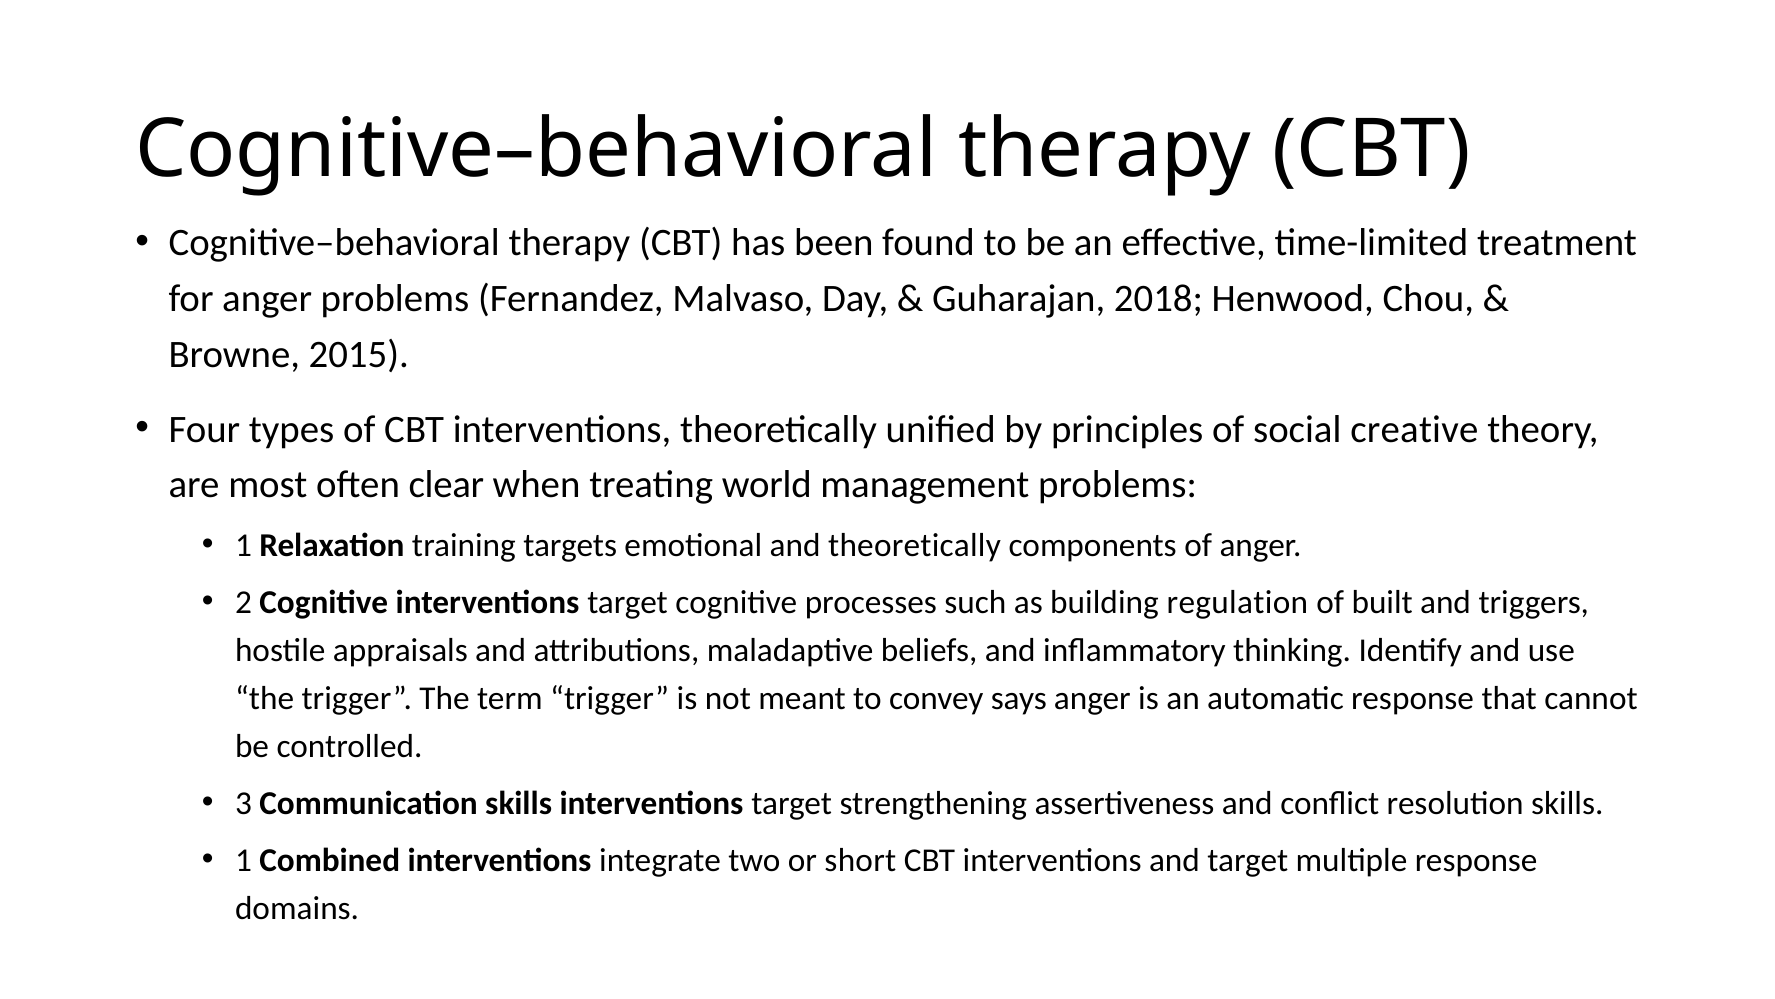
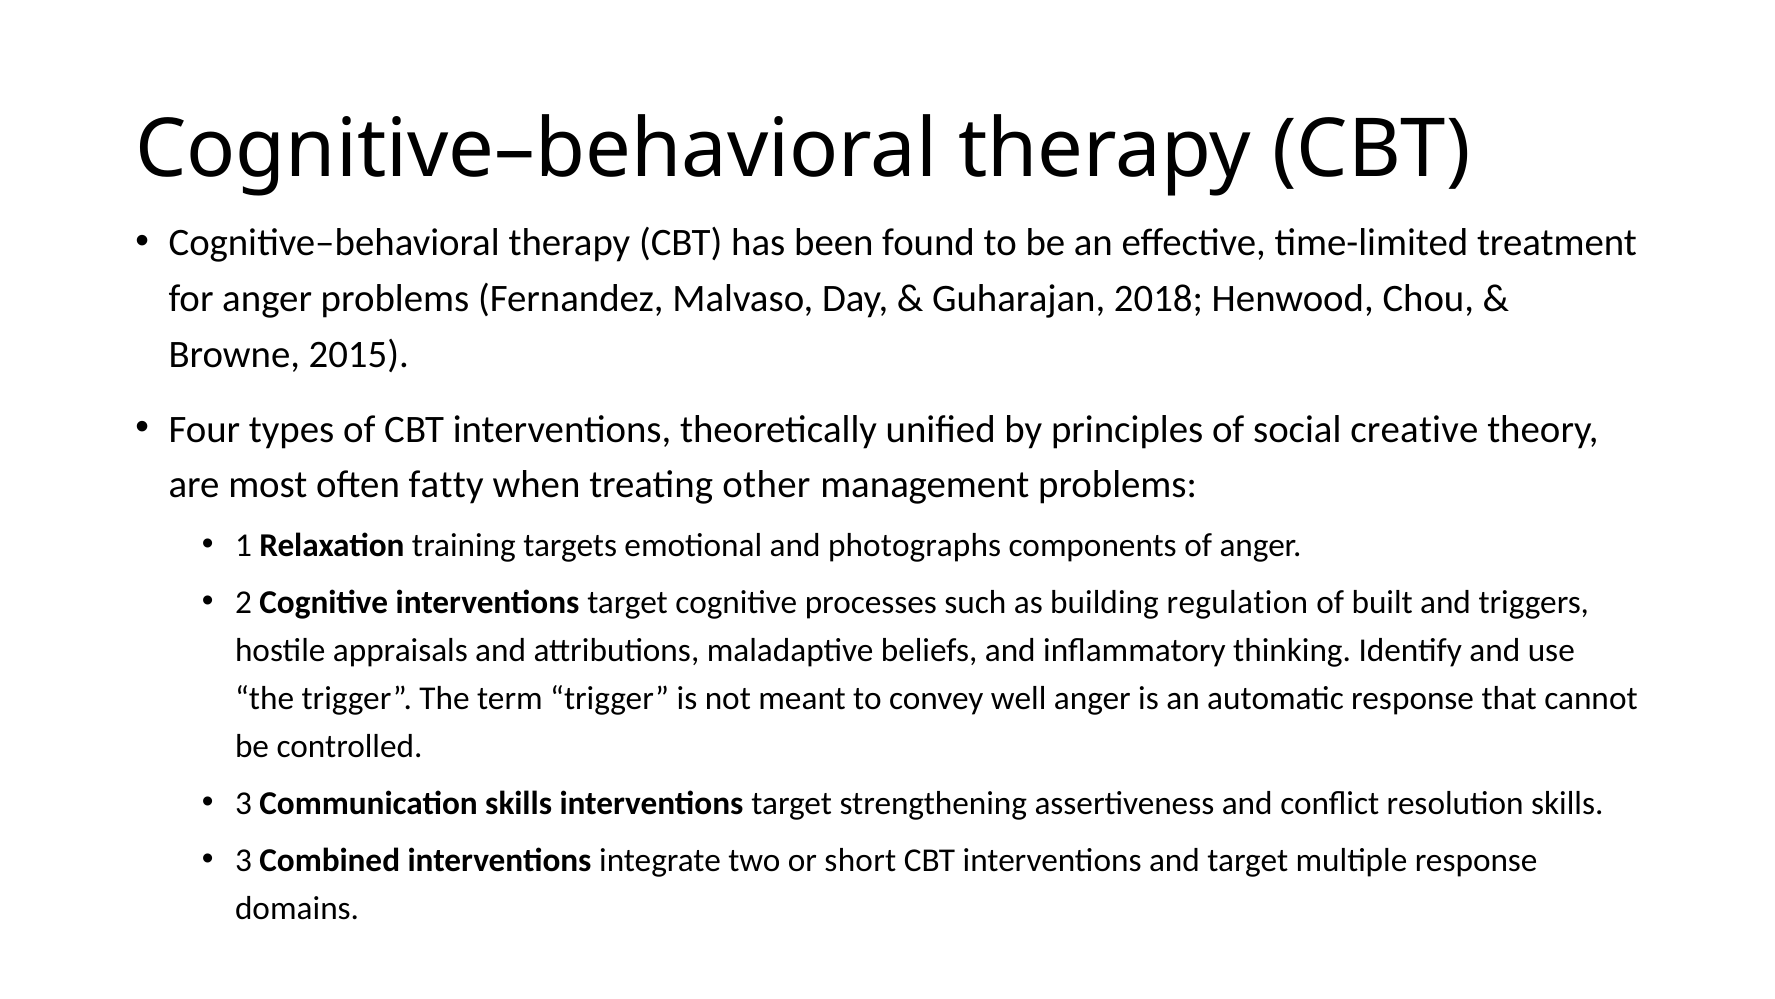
clear: clear -> fatty (446, 485)
world: world -> other (766, 485)
and theoretically: theoretically -> photographs (915, 545)
says: says -> well (1019, 698)
1: 1 -> 3 (244, 860)
